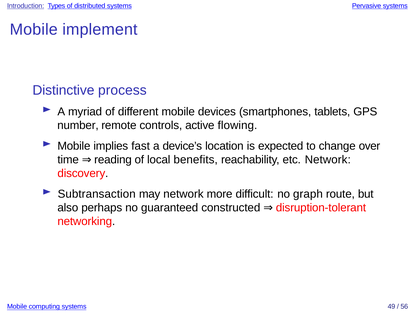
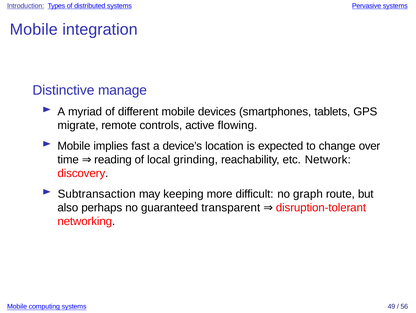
implement: implement -> integration (100, 29)
process: process -> manage (122, 90)
number: number -> migrate (78, 125)
benefits: benefits -> grinding (196, 159)
may network: network -> keeping (183, 193)
constructed: constructed -> transparent (231, 207)
